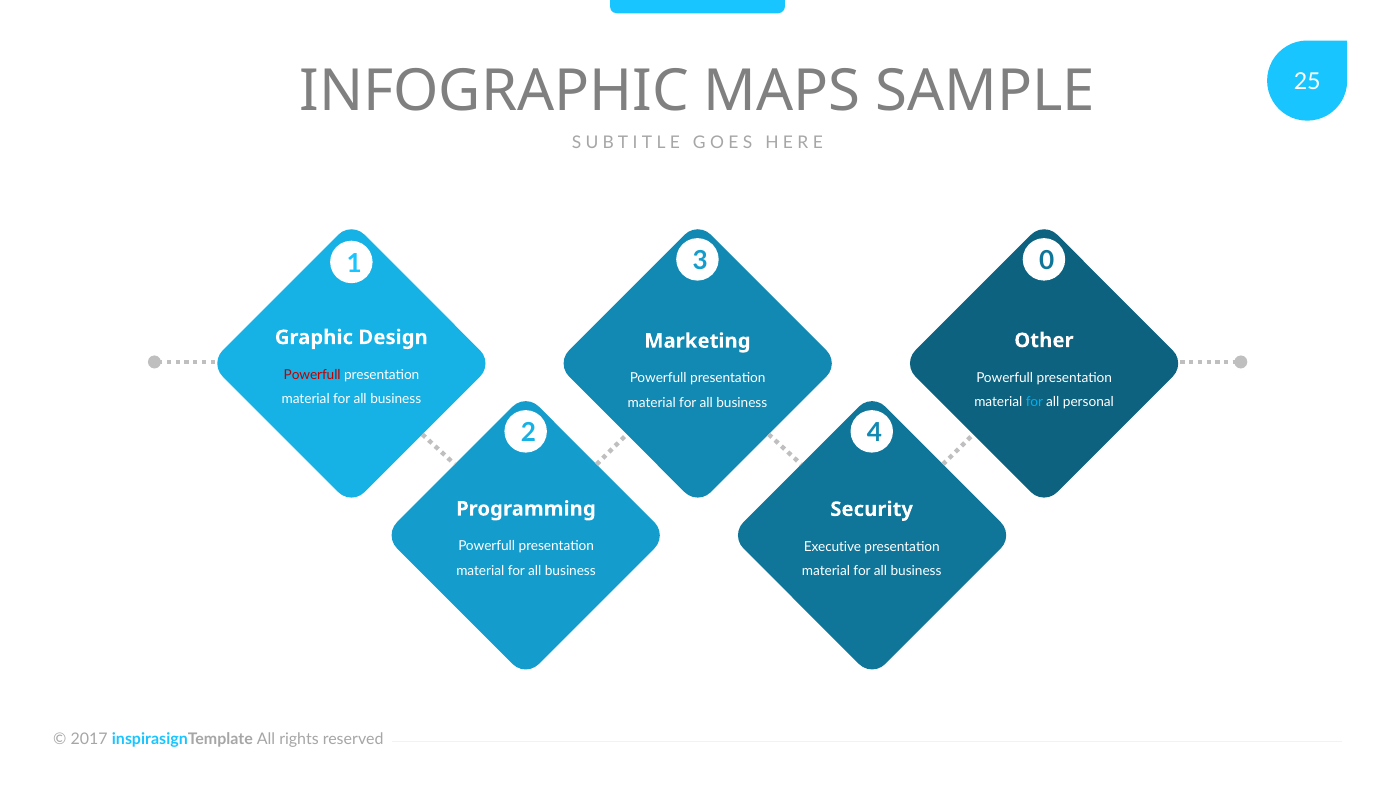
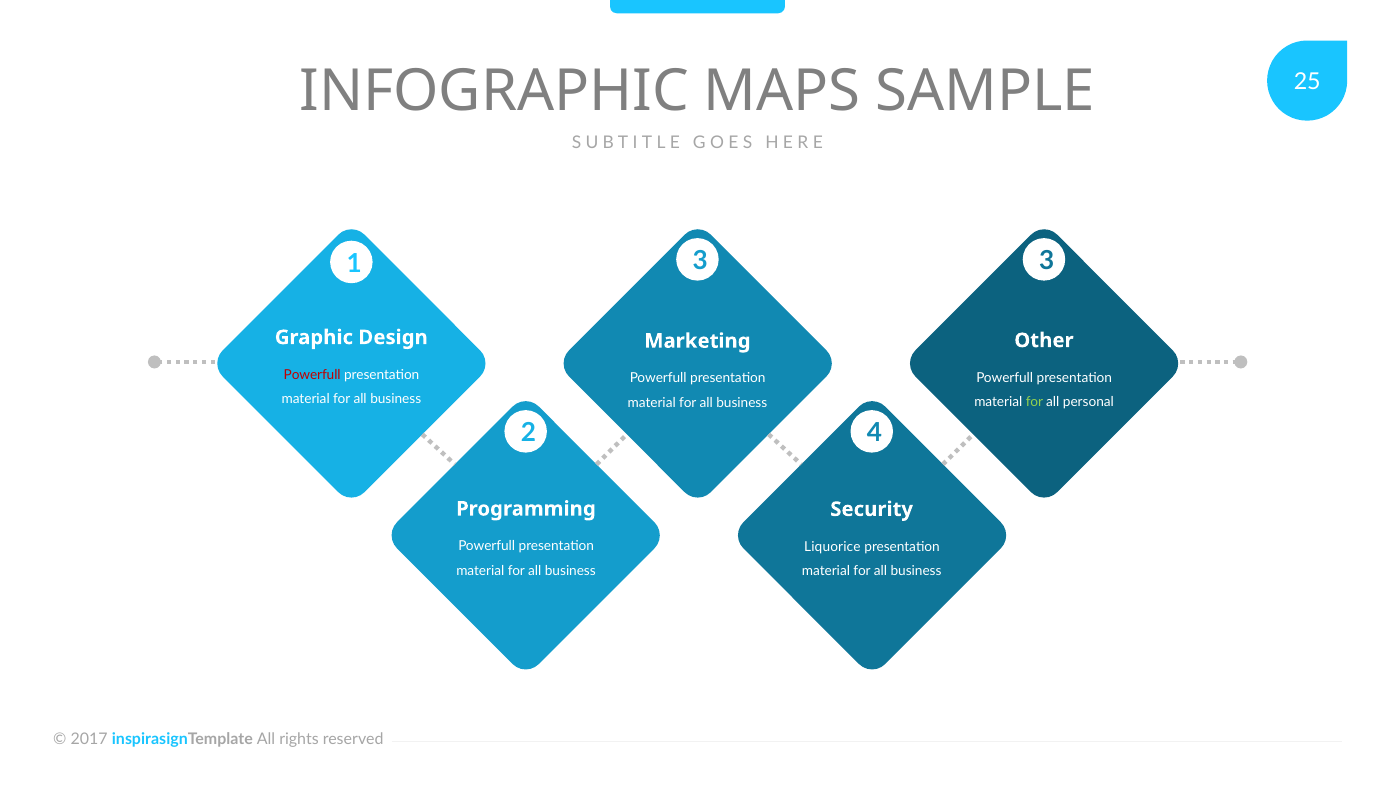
3 0: 0 -> 3 (1047, 261)
for colour: light blue -> light green (1034, 402)
Executive: Executive -> Liquorice (832, 546)
